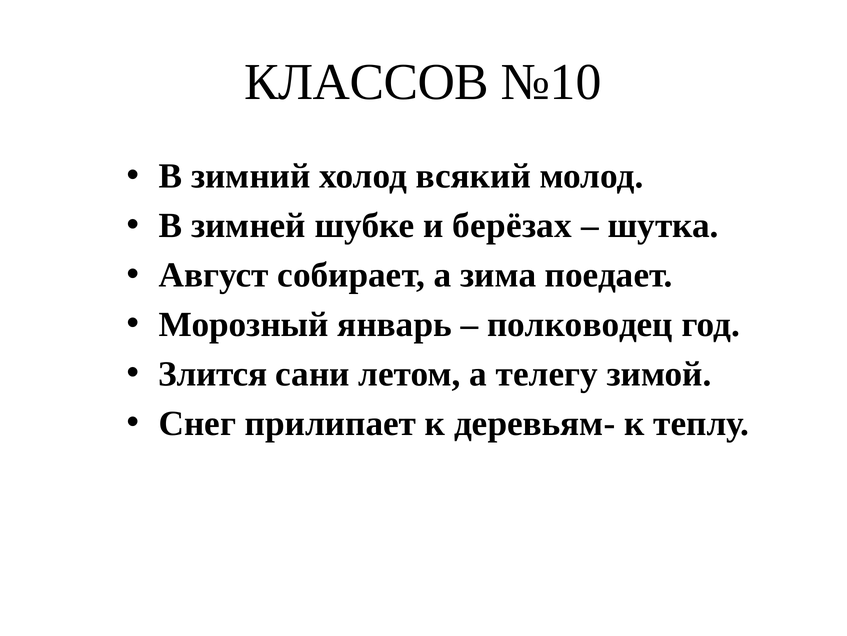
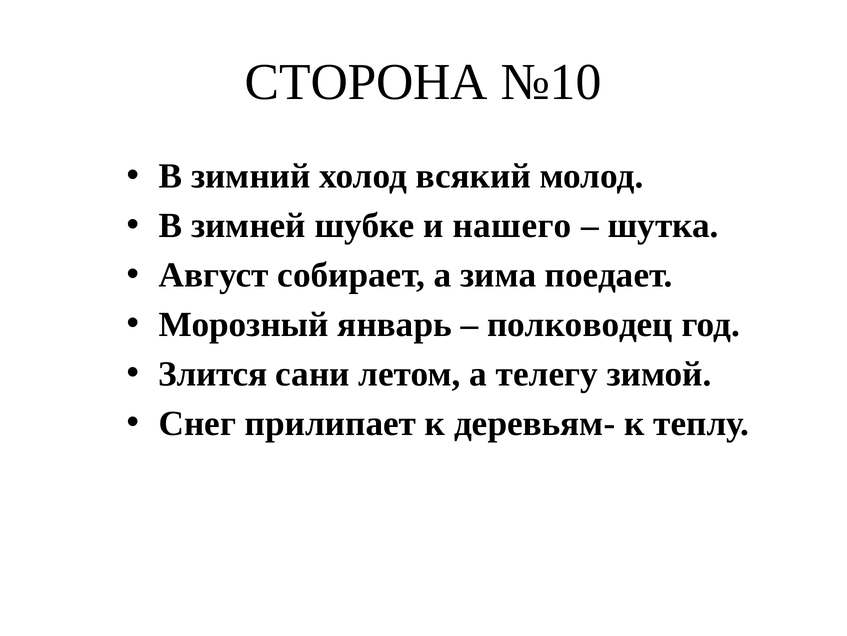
КЛАССОВ: КЛАССОВ -> СТОРОНА (366, 82)
берёзах: берёзах -> нашего (512, 226)
